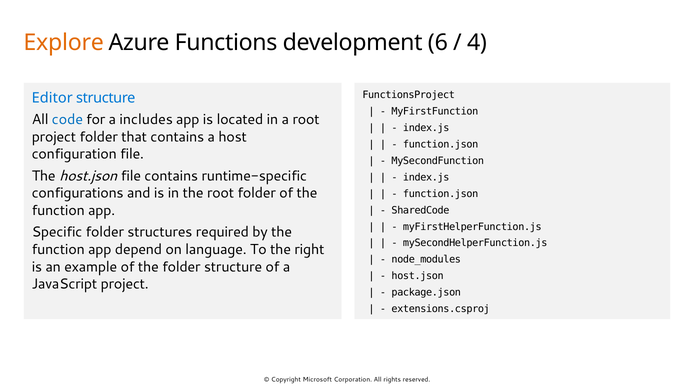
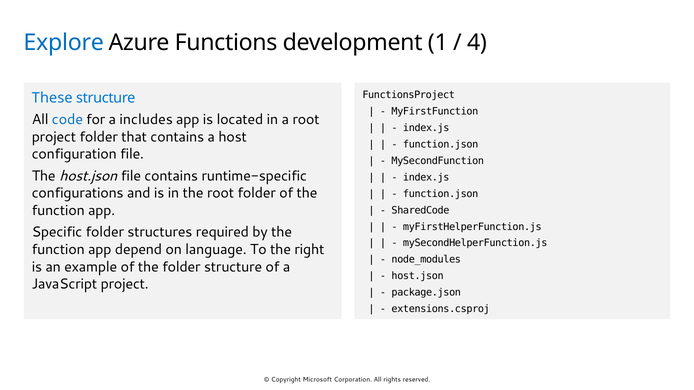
Explore colour: orange -> blue (64, 43)
6: 6 -> 1 (438, 43)
Editor: Editor -> These (52, 98)
